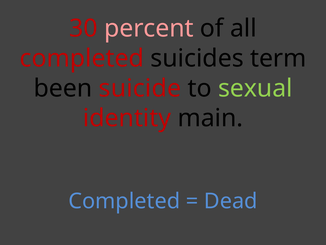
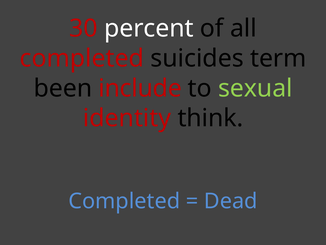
percent colour: pink -> white (149, 28)
suicide: suicide -> include (140, 88)
main: main -> think (210, 118)
